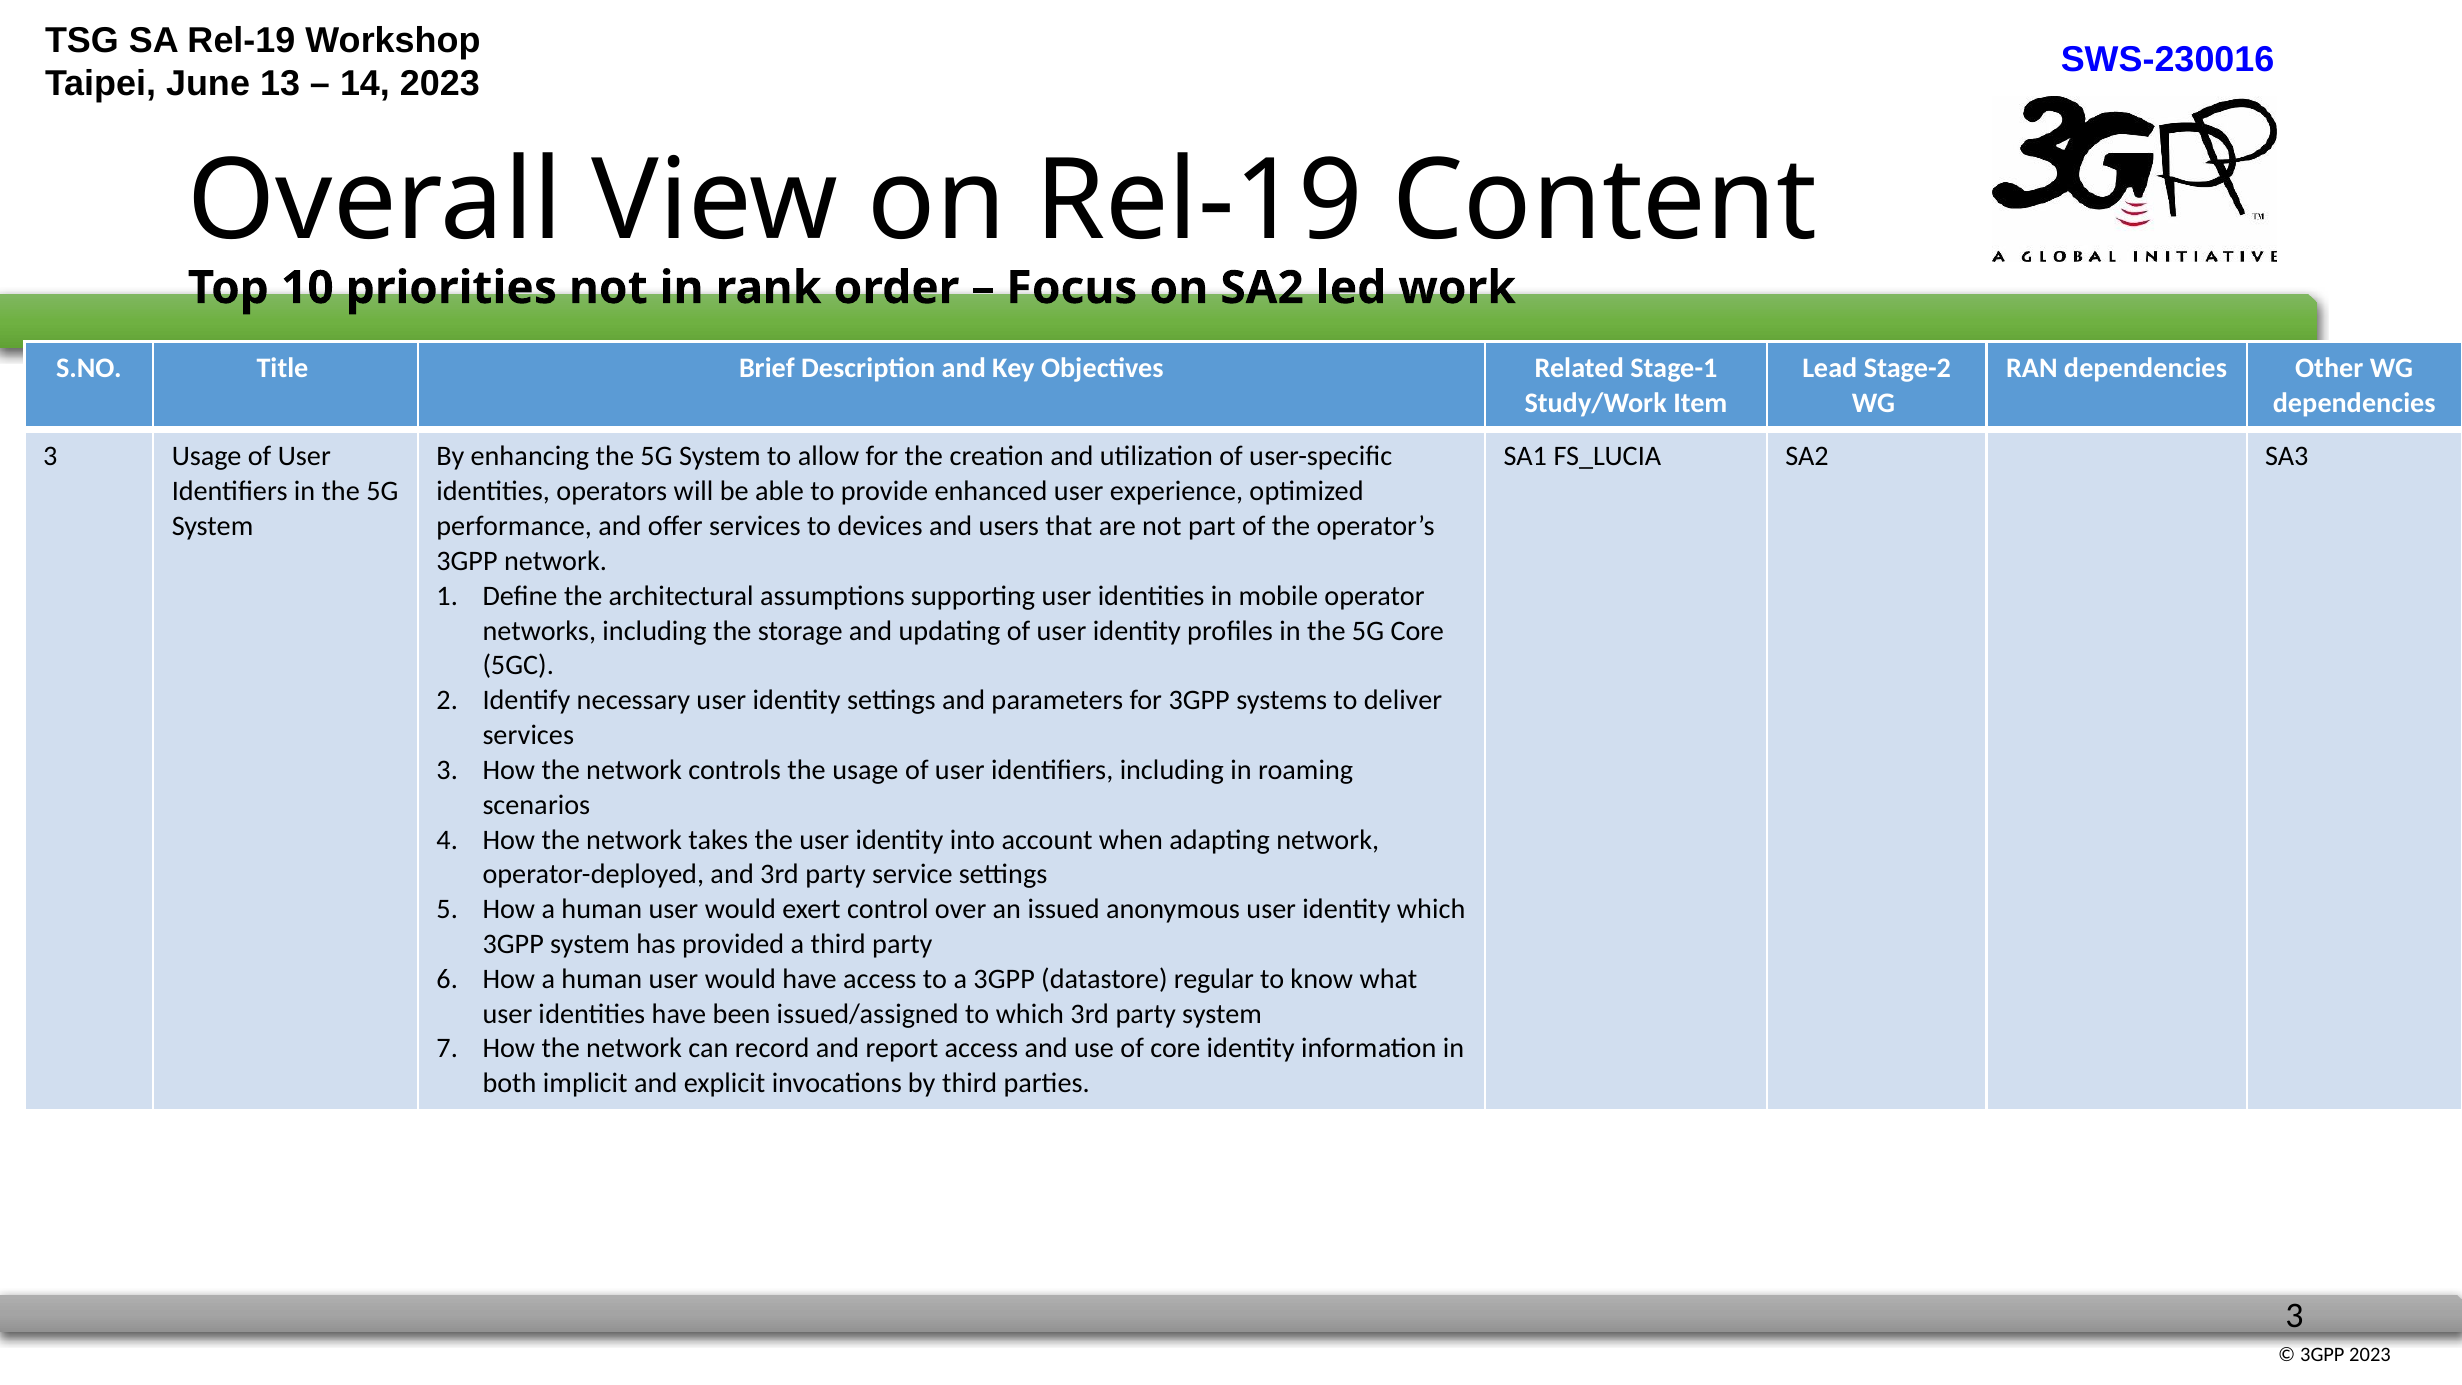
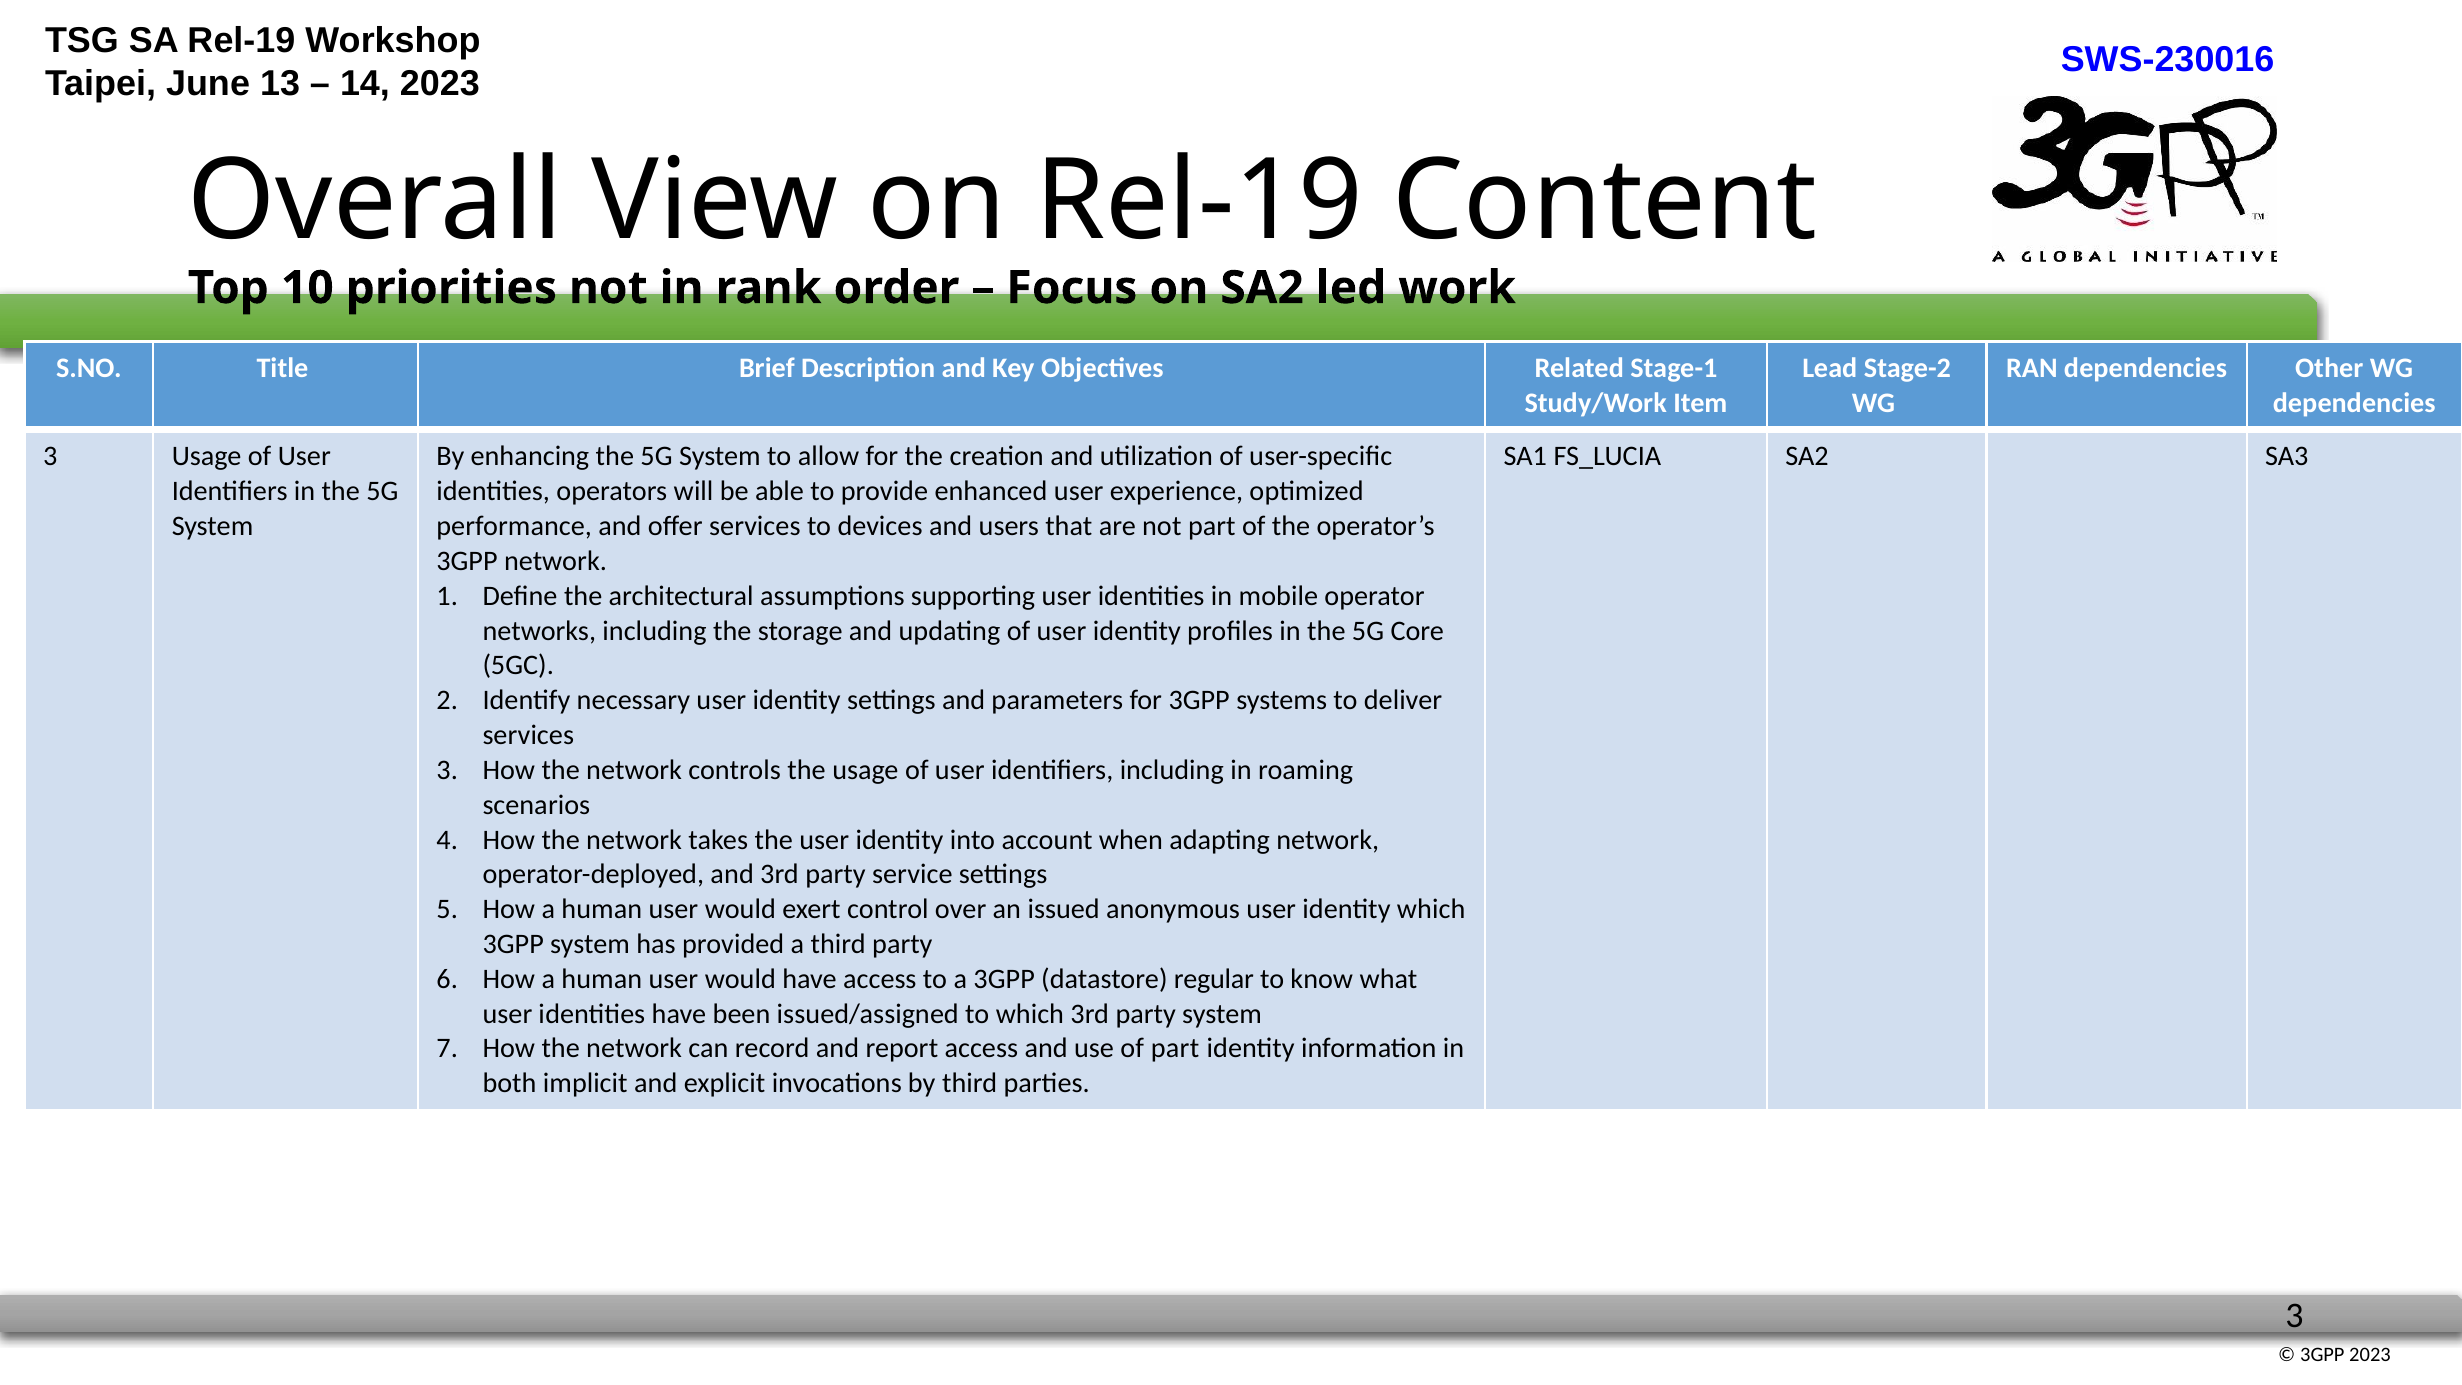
of core: core -> part (1175, 1049)
